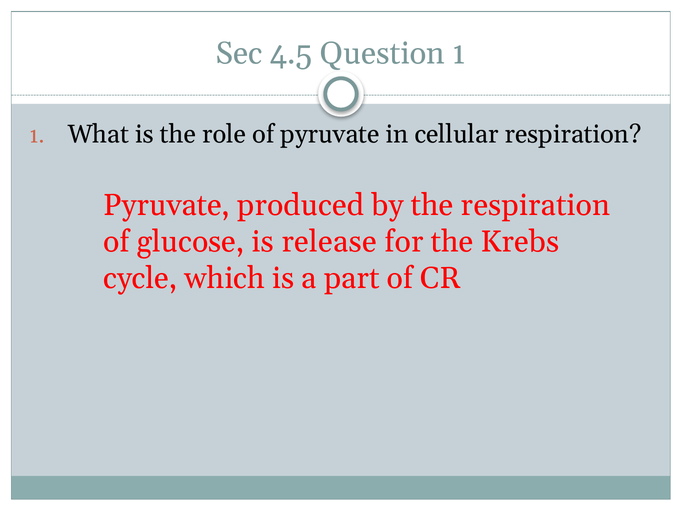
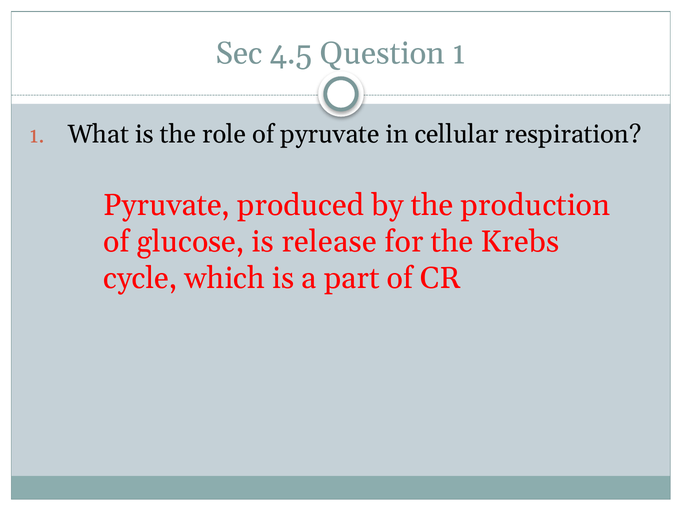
the respiration: respiration -> production (536, 206)
